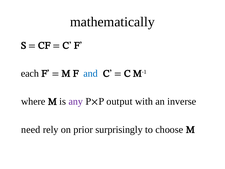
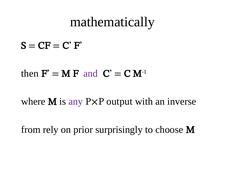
each: each -> then (30, 73)
and colour: blue -> purple (91, 73)
need: need -> from (31, 129)
